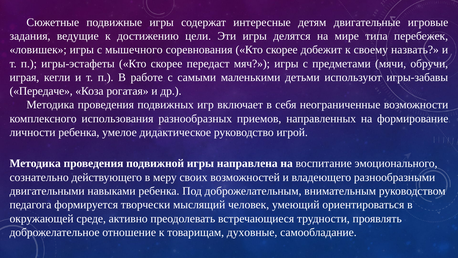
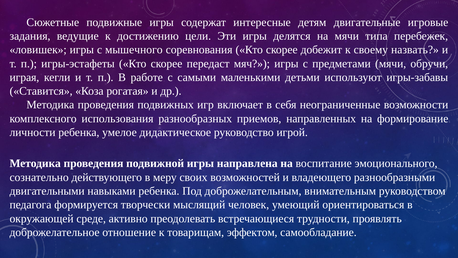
на мире: мире -> мячи (347, 36)
Передаче: Передаче -> Ставится (41, 91)
духовные: духовные -> эффектом (252, 232)
